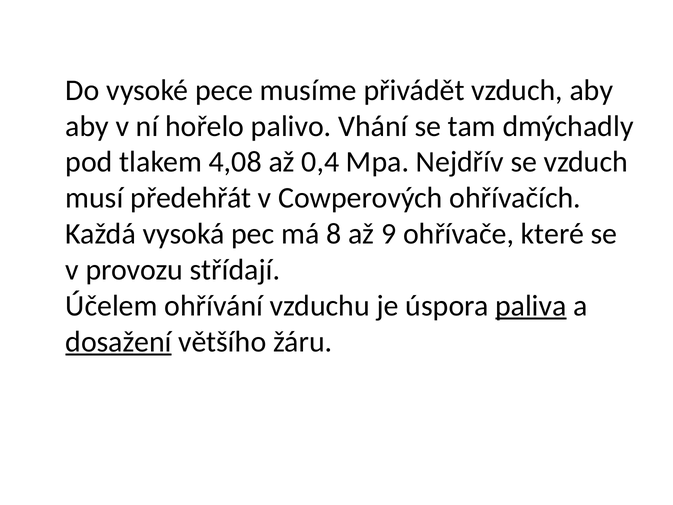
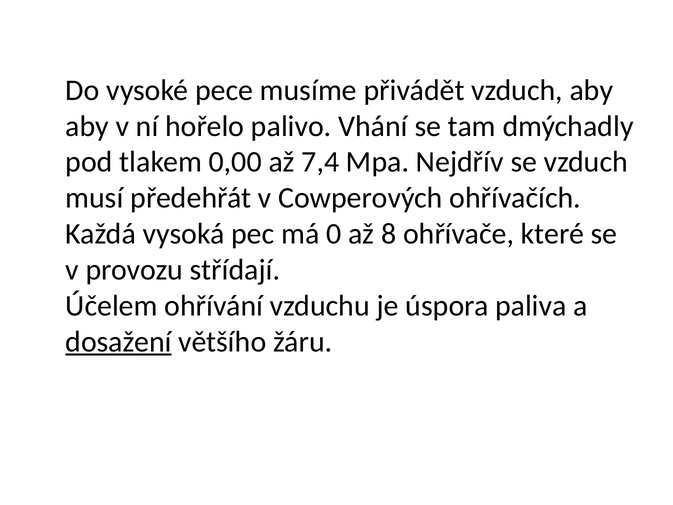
4,08: 4,08 -> 0,00 (235, 162)
0,4: 0,4 -> 7,4 (320, 162)
8: 8 -> 0 (334, 234)
9: 9 -> 8 (389, 234)
paliva underline: present -> none (531, 306)
